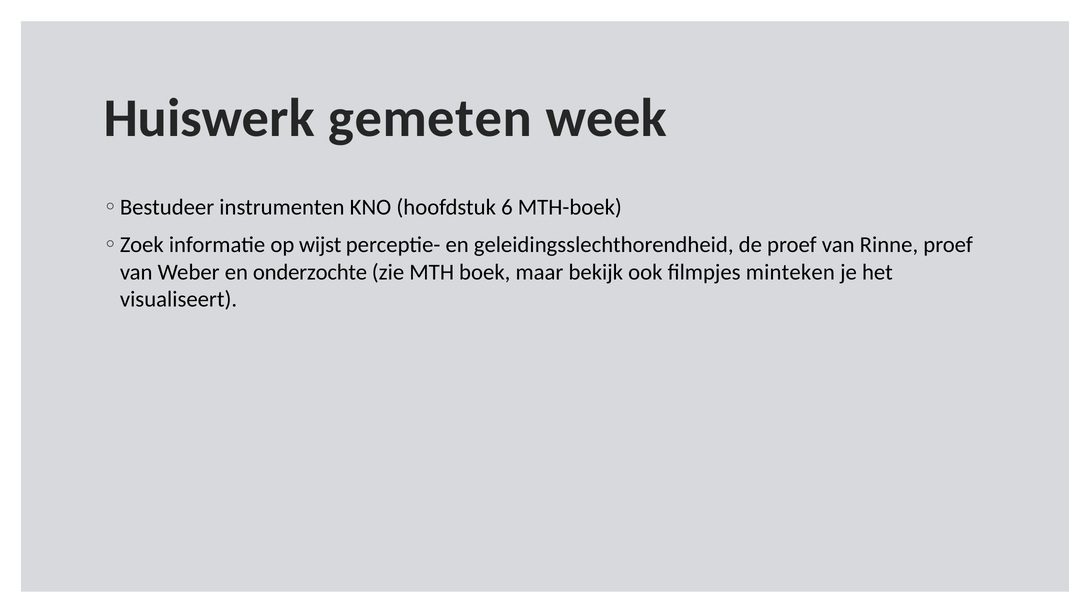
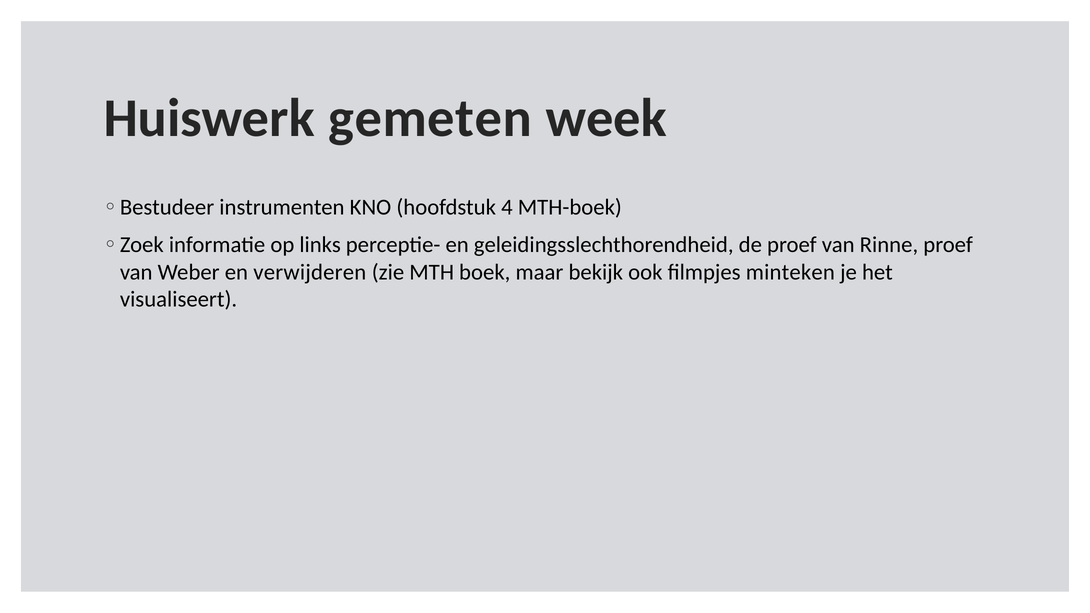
6: 6 -> 4 (507, 207)
wijst: wijst -> links (320, 245)
onderzochte: onderzochte -> verwijderen (310, 272)
